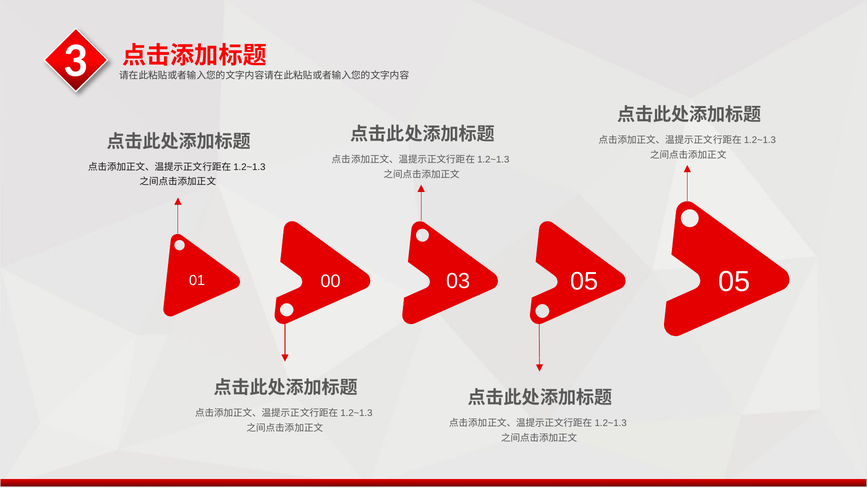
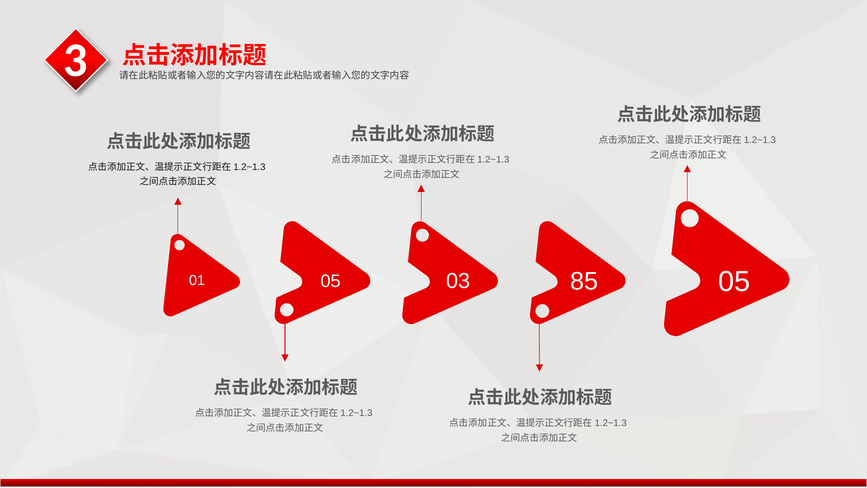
01 00: 00 -> 05 (331, 281)
03 05: 05 -> 85 (584, 281)
